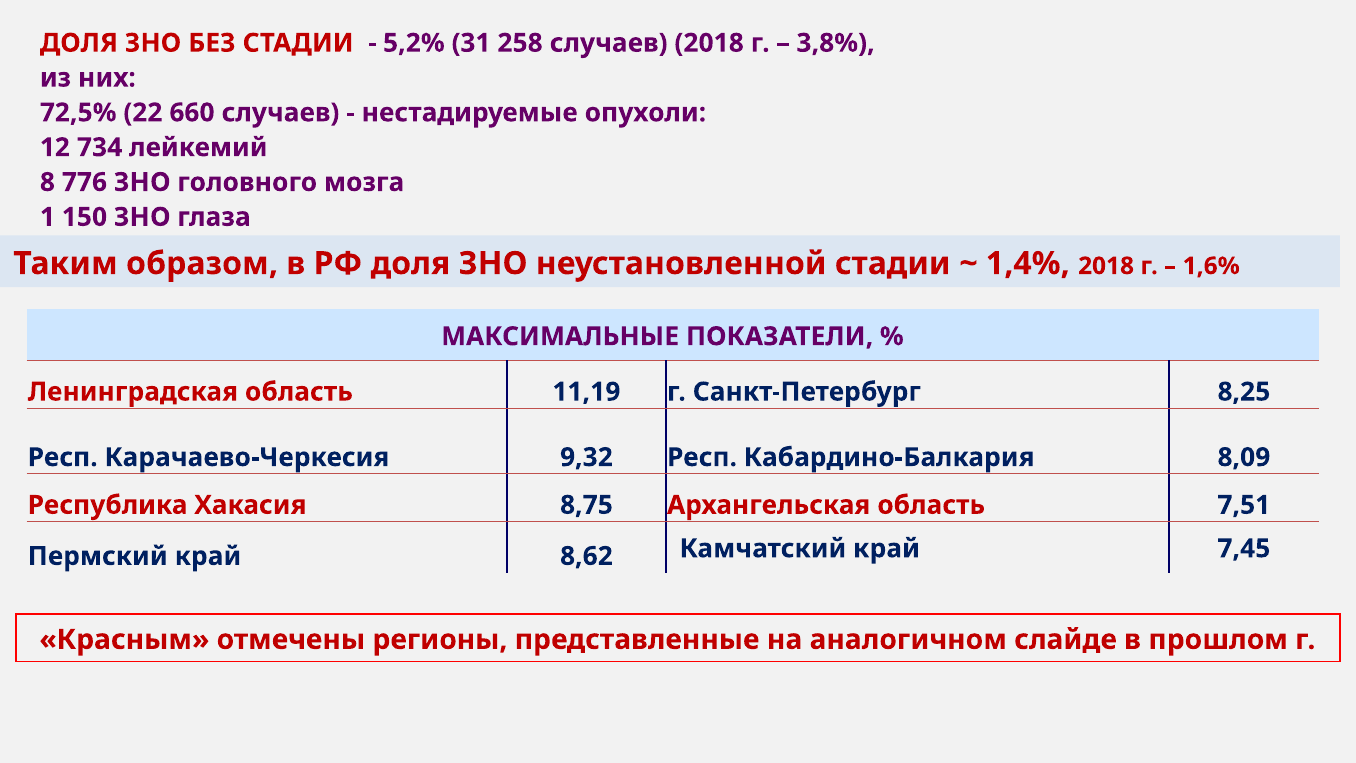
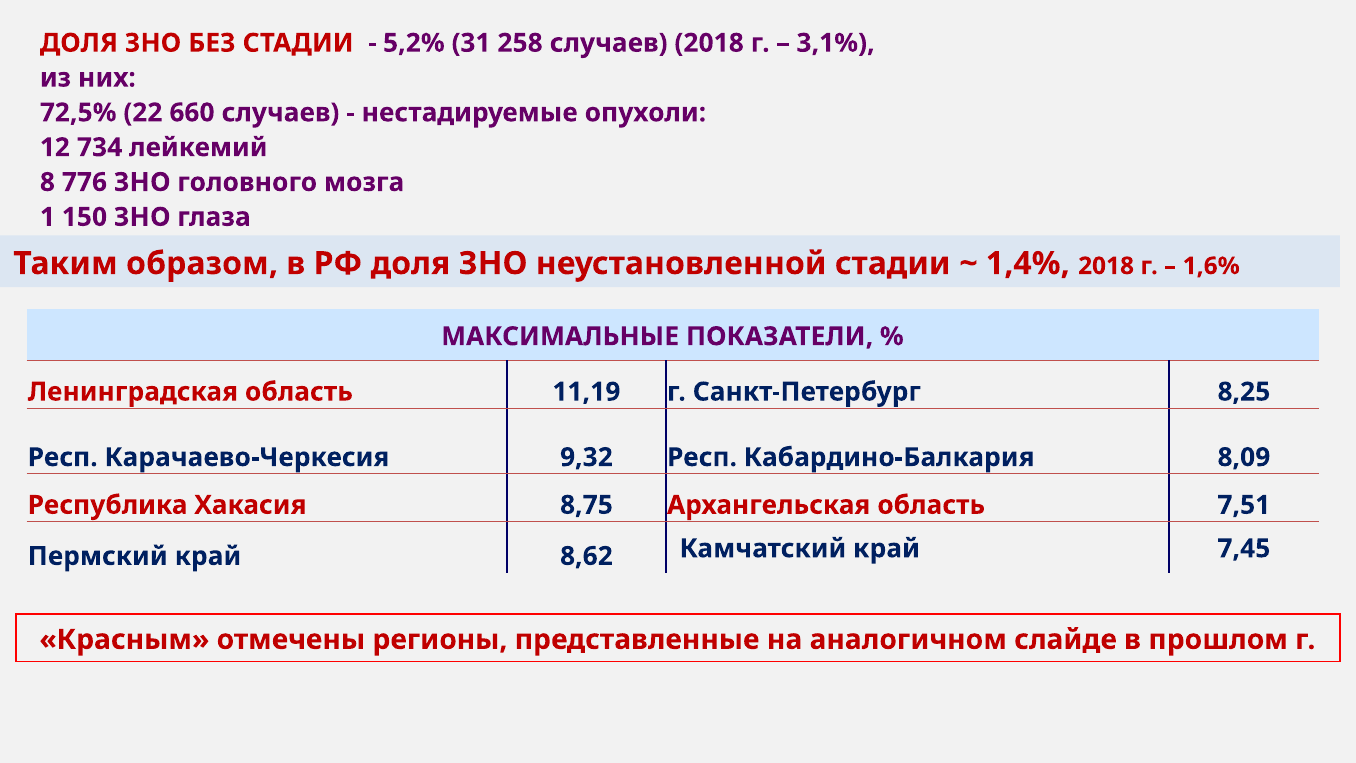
3,8%: 3,8% -> 3,1% (836, 43)
